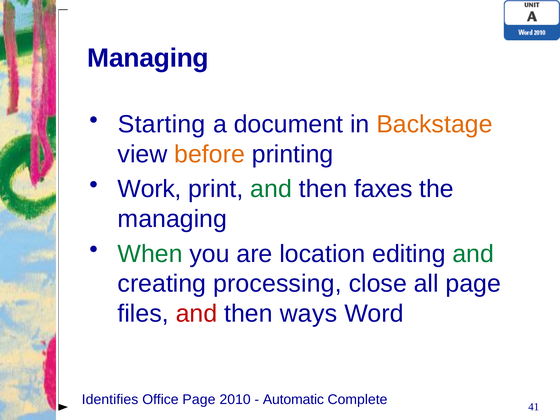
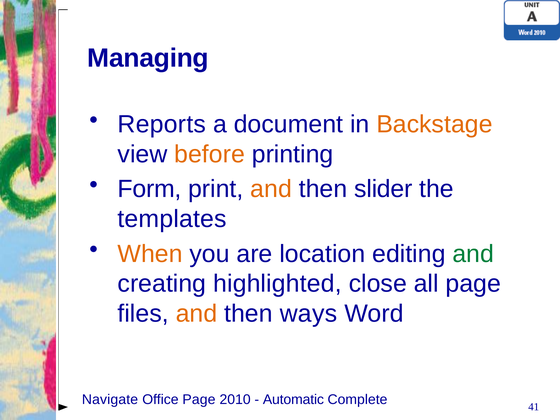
Starting: Starting -> Reports (162, 124)
Work: Work -> Form (150, 189)
and colour: green -> orange (271, 189)
faxes: faxes -> slider (383, 189)
managing: managing -> templates (172, 219)
When colour: green -> orange (150, 254)
processing: processing -> highlighted (277, 284)
and colour: red -> orange (196, 314)
Identifies: Identifies -> Navigate (110, 399)
